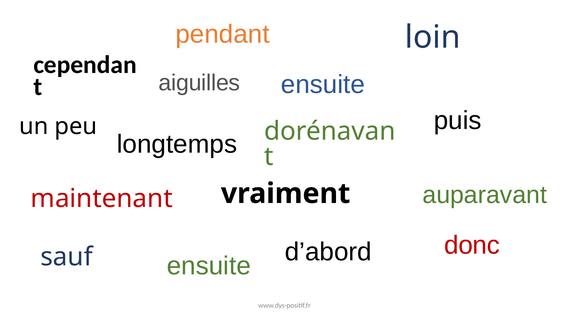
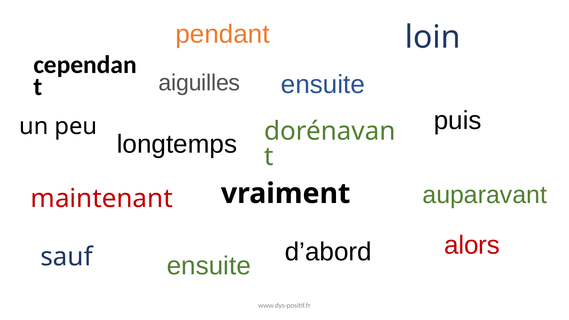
donc: donc -> alors (472, 245)
